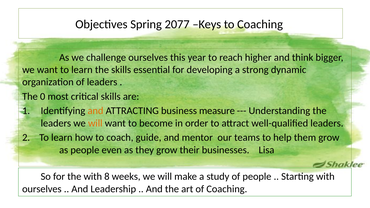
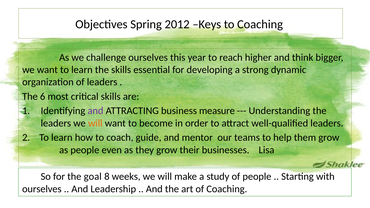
2077: 2077 -> 2012 (177, 24)
0: 0 -> 6 (43, 97)
and colour: orange -> purple (95, 111)
the with: with -> goal (93, 177)
